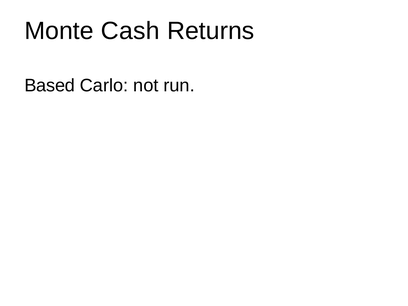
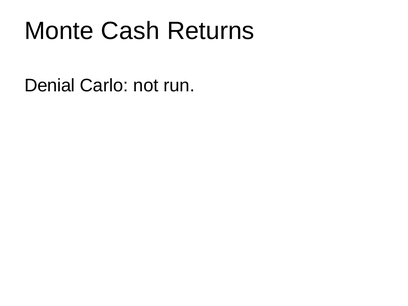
Based: Based -> Denial (50, 86)
